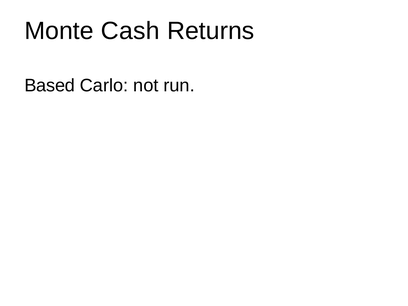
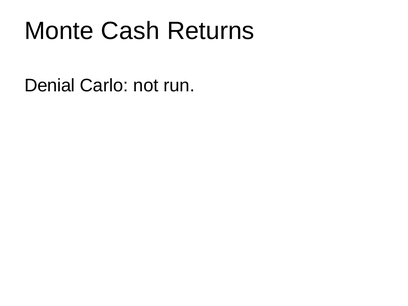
Based: Based -> Denial (50, 86)
